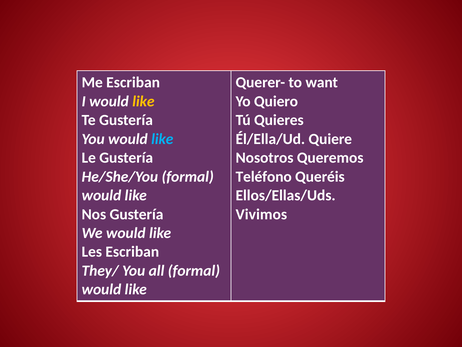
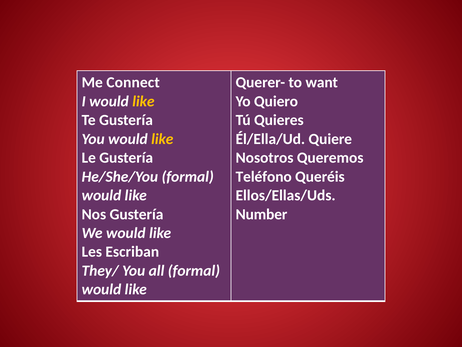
Me Escriban: Escriban -> Connect (133, 82)
like colour: light blue -> yellow (162, 139)
Vivimos: Vivimos -> Number (261, 214)
